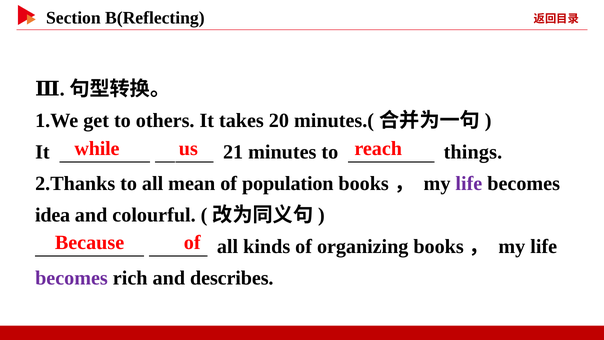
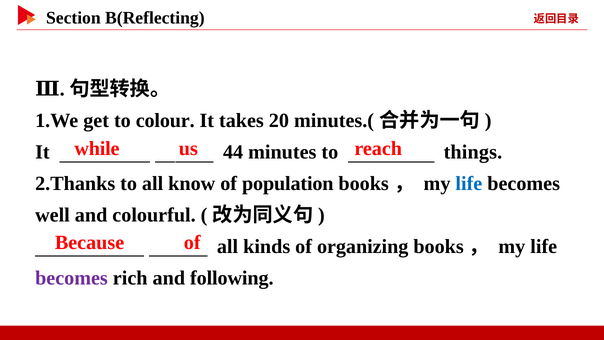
others: others -> colour (165, 121)
21: 21 -> 44 (233, 152)
mean: mean -> know (192, 183)
life colour: purple -> blue (469, 183)
idea: idea -> well (52, 215)
describes: describes -> following (232, 278)
